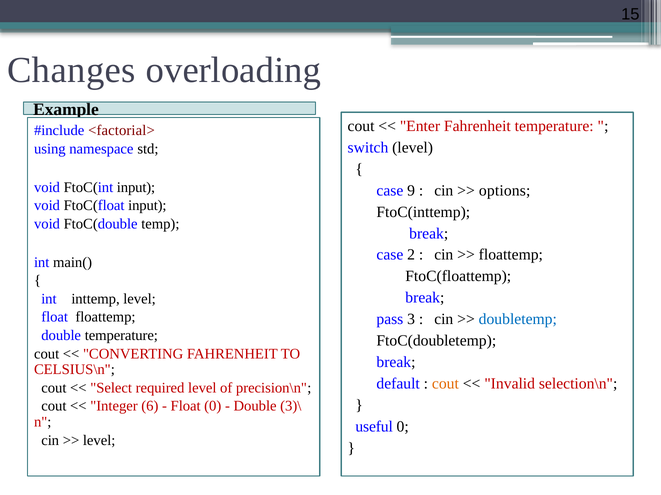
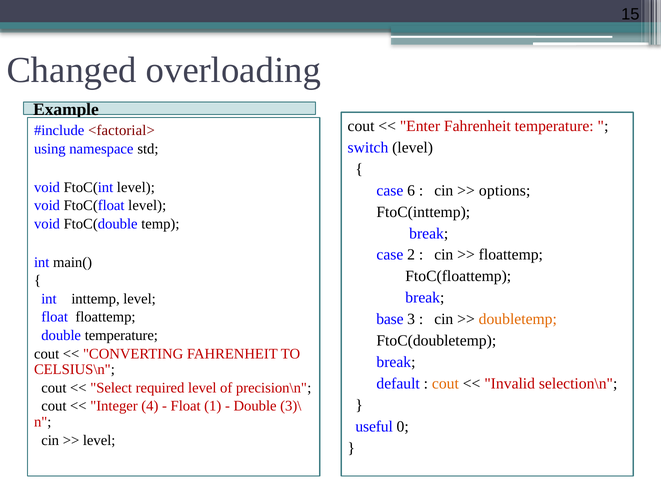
Changes: Changes -> Changed (72, 70)
FtoC(int input: input -> level (136, 188)
9: 9 -> 6 (411, 191)
FtoC(float input: input -> level (147, 206)
pass: pass -> base (390, 320)
doubletemp colour: blue -> orange (518, 320)
6: 6 -> 4 (150, 407)
Float 0: 0 -> 1 (213, 407)
